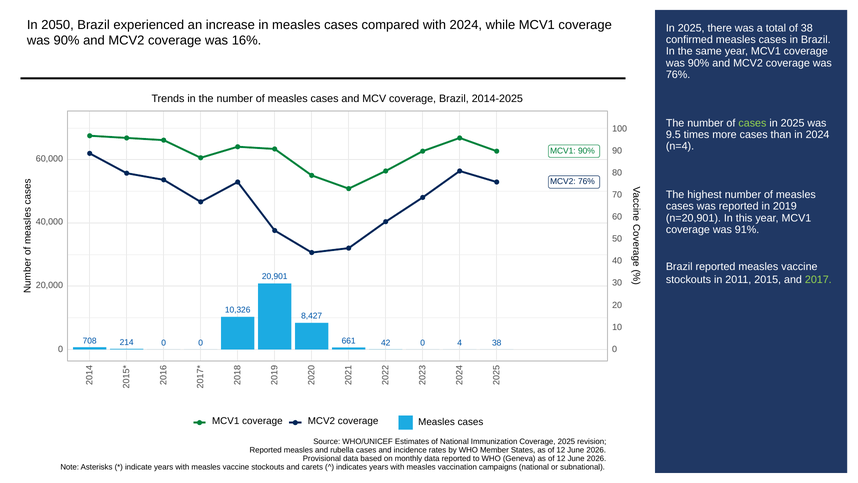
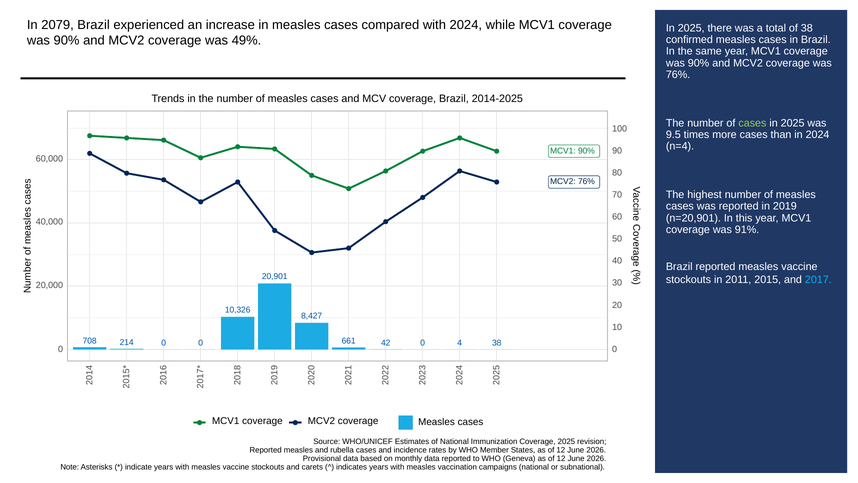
2050: 2050 -> 2079 (58, 25)
16%: 16% -> 49% (247, 40)
2017 colour: light green -> light blue (818, 280)
